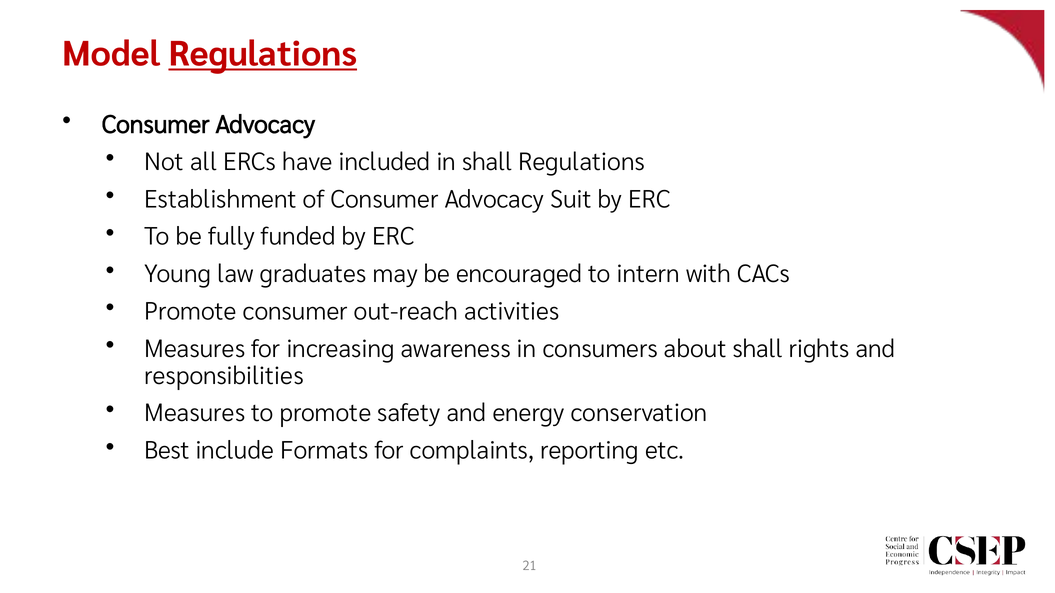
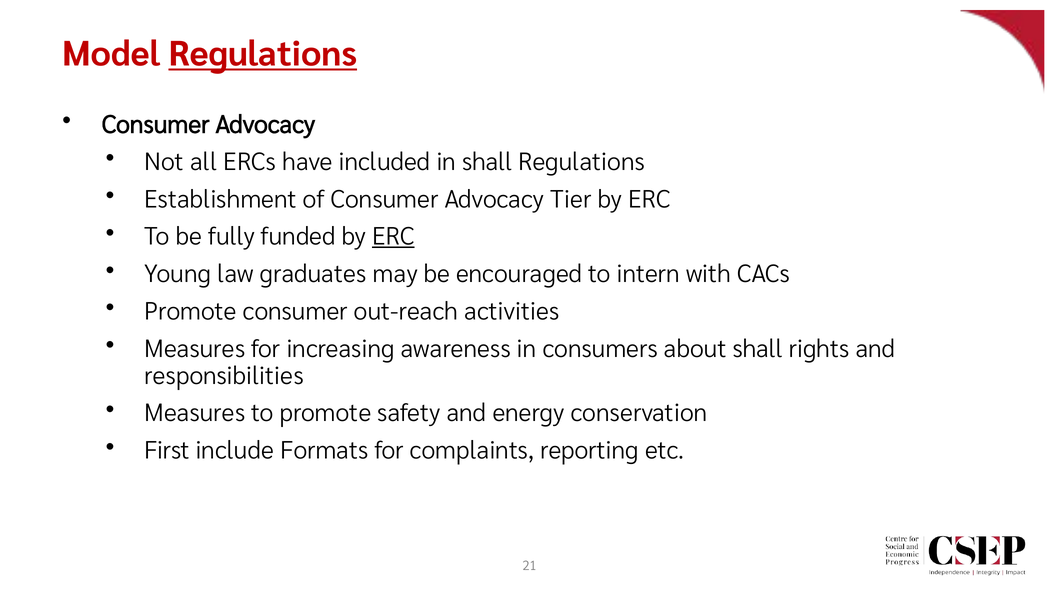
Suit: Suit -> Tier (571, 200)
ERC underline: none -> present (393, 237)
Best: Best -> First (167, 451)
